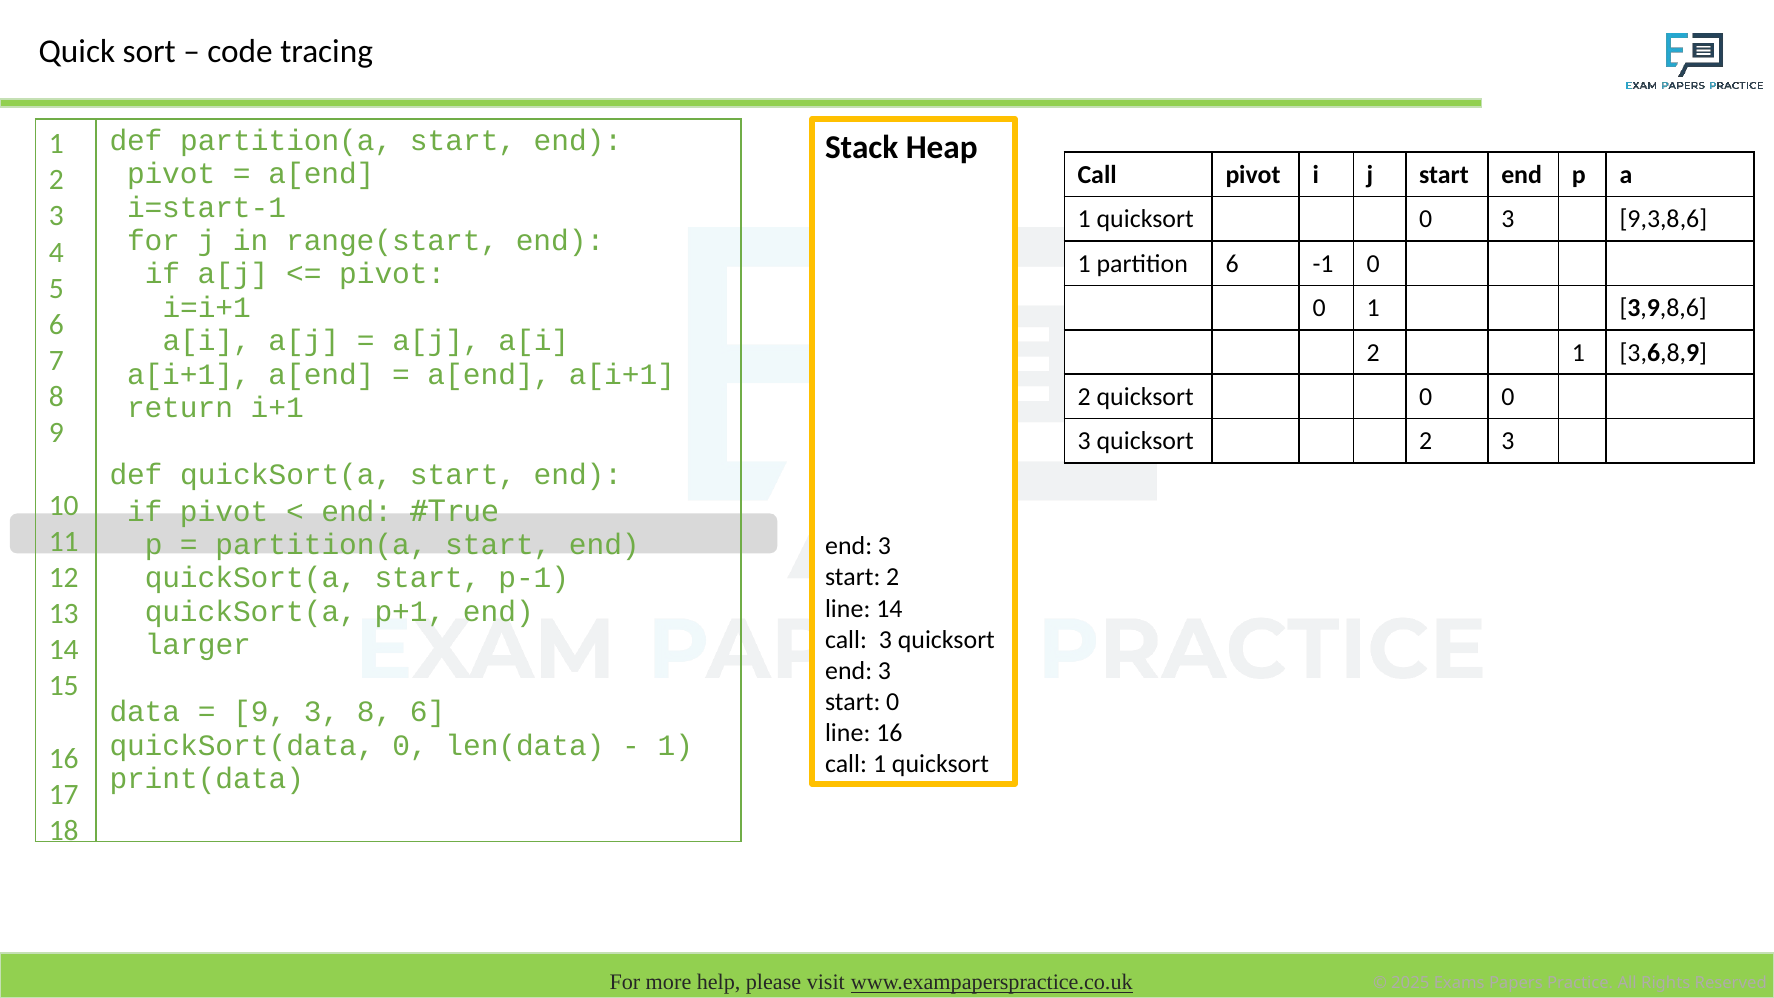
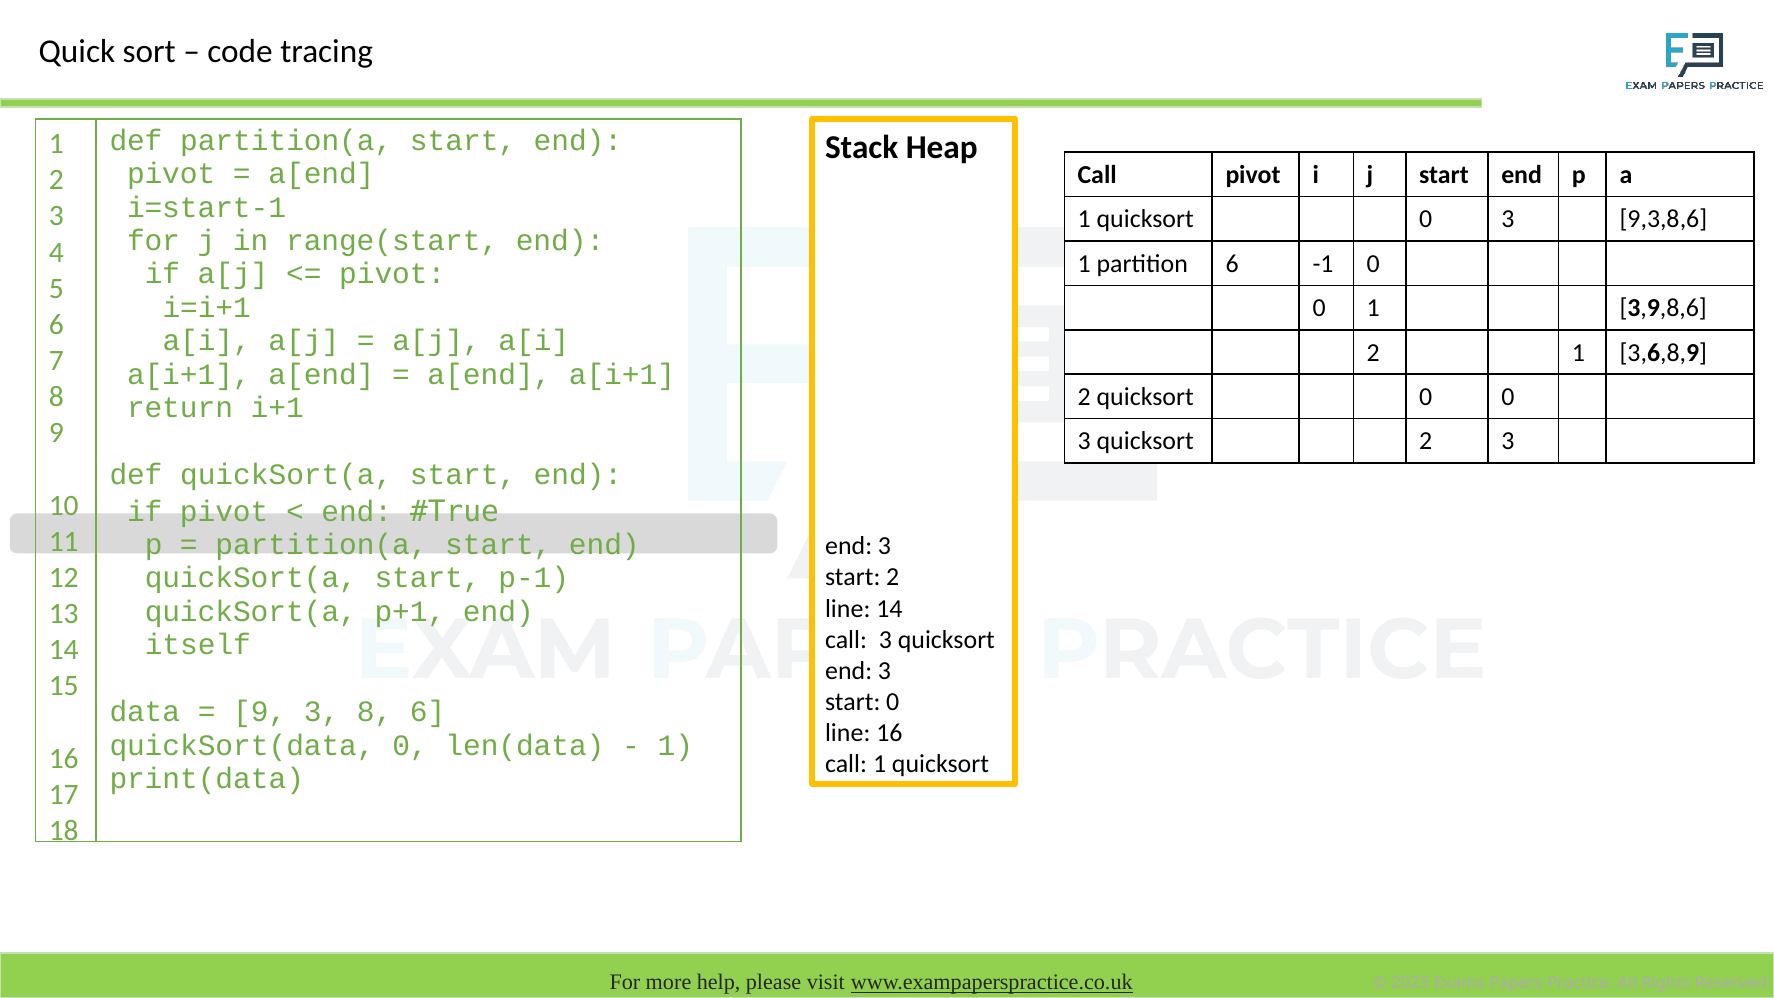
larger: larger -> itself (198, 645)
